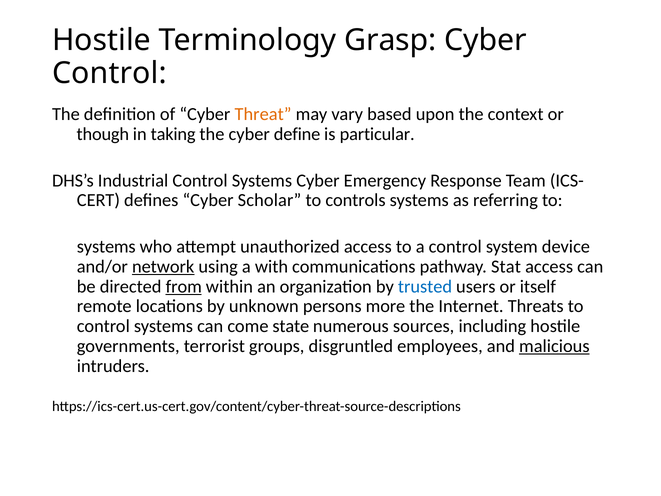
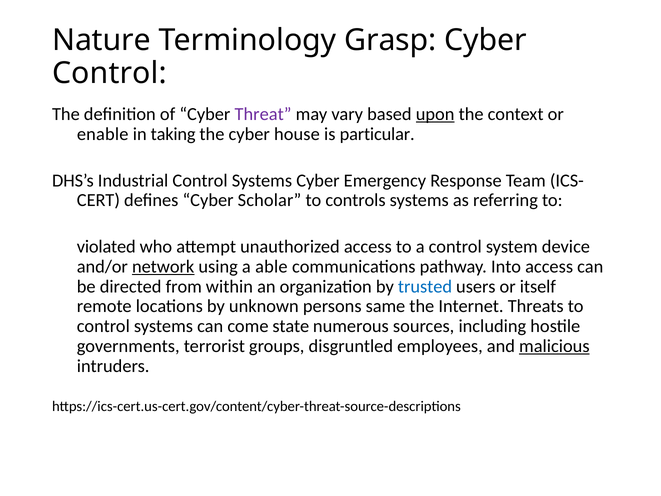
Hostile: Hostile -> Nature (102, 40)
Threat colour: orange -> purple (263, 114)
upon underline: none -> present (435, 114)
though: though -> enable (103, 134)
define: define -> house (297, 134)
systems: systems -> violated (106, 247)
with: with -> able (271, 267)
Stat: Stat -> Into (506, 267)
from underline: present -> none (184, 286)
more: more -> same (385, 306)
